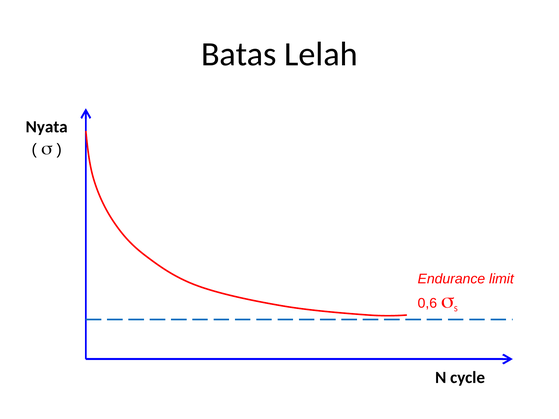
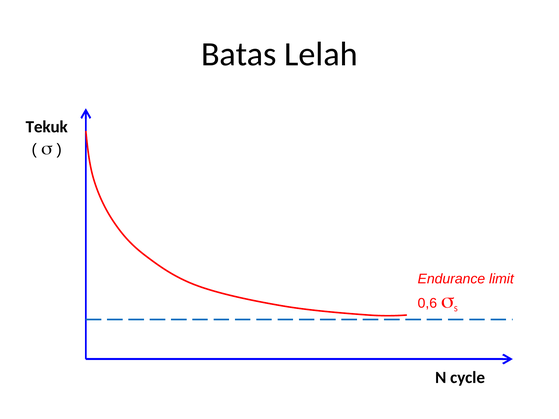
Nyata: Nyata -> Tekuk (47, 127)
